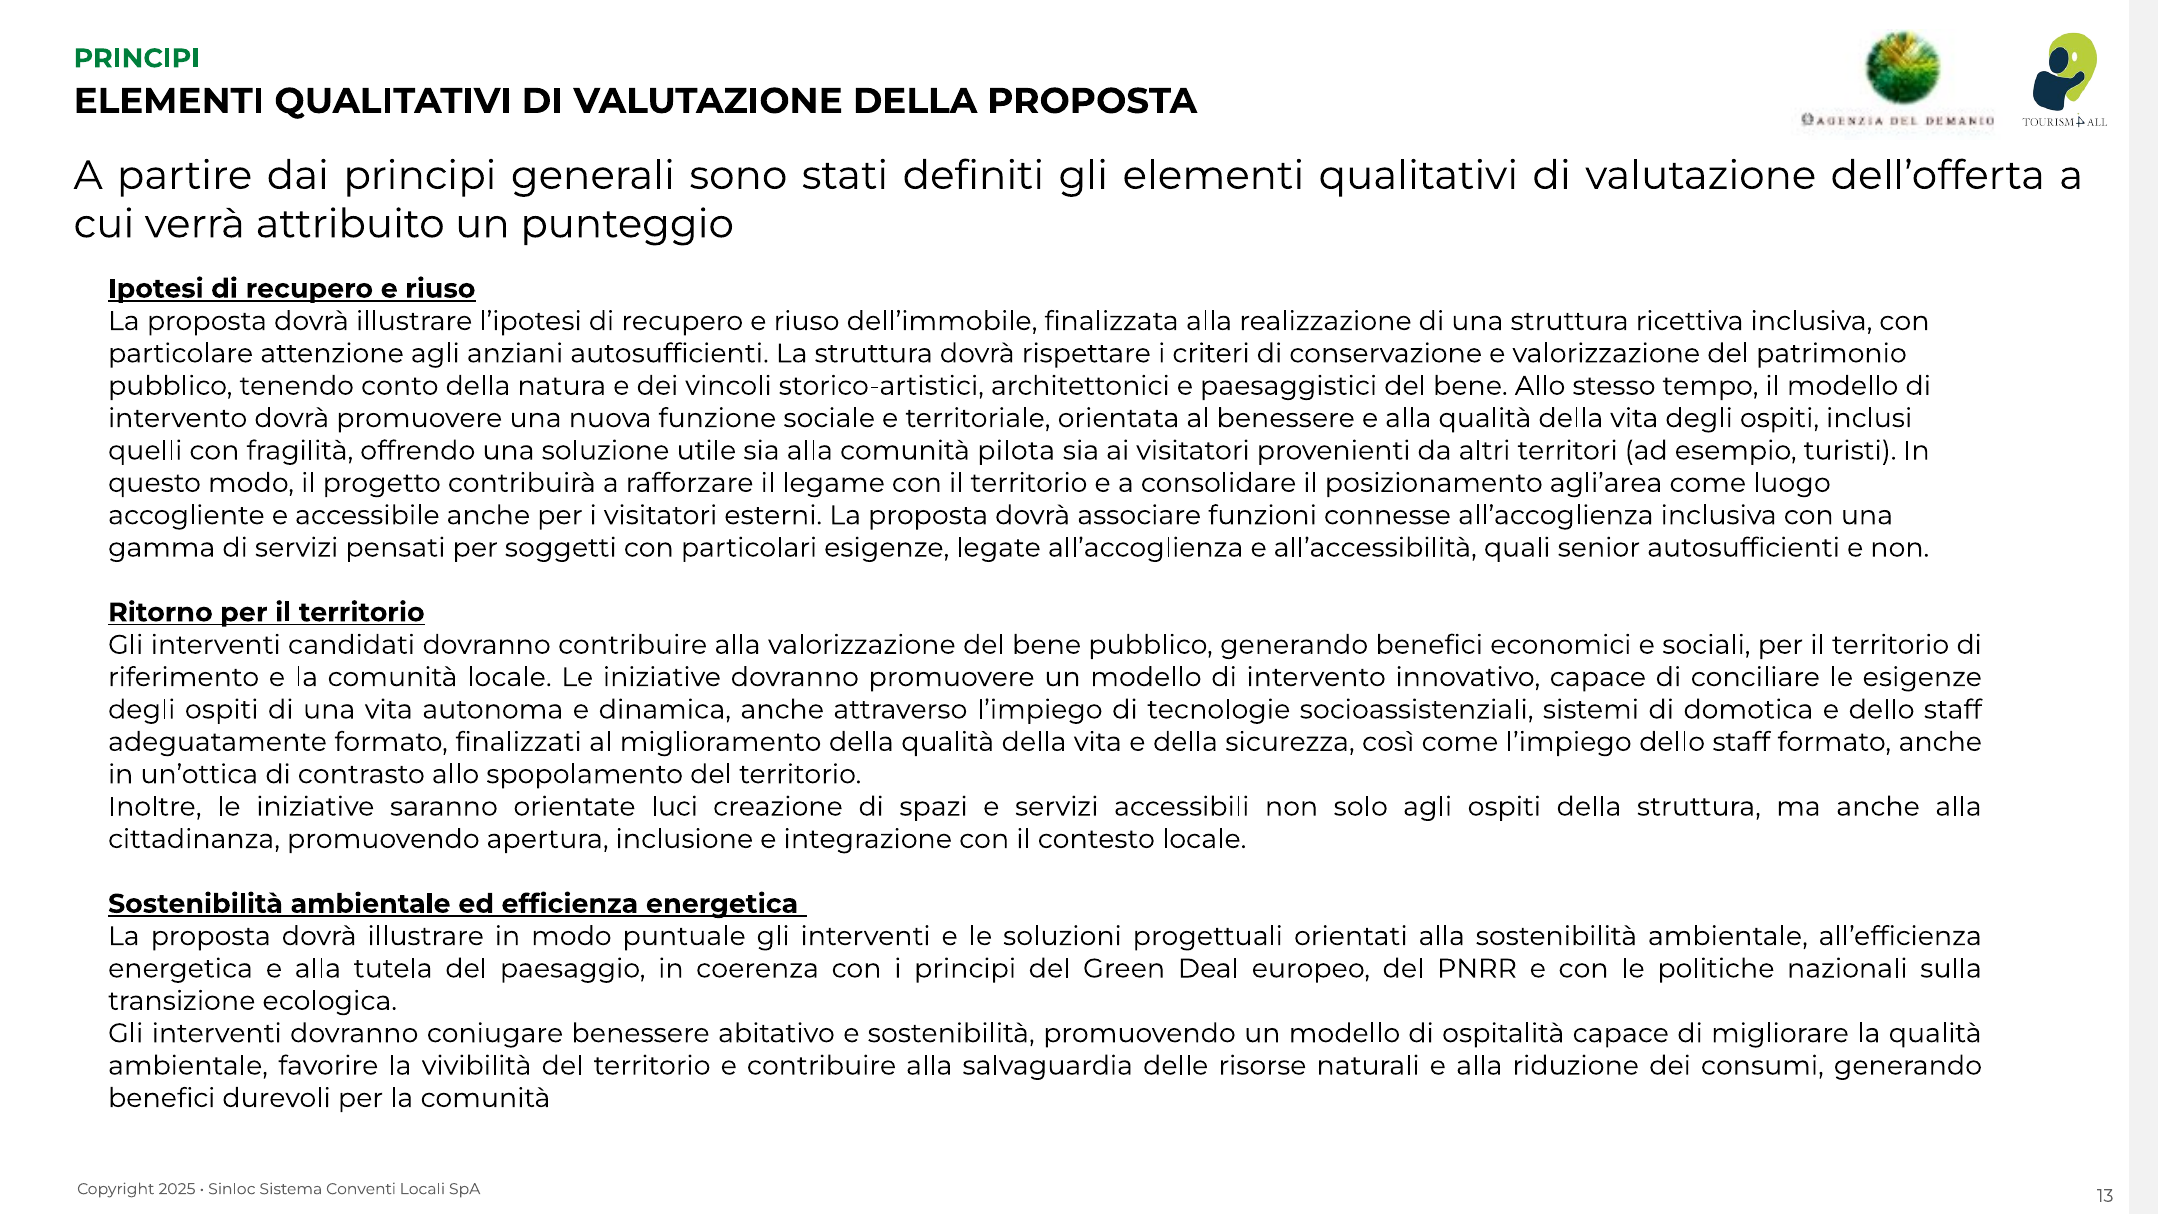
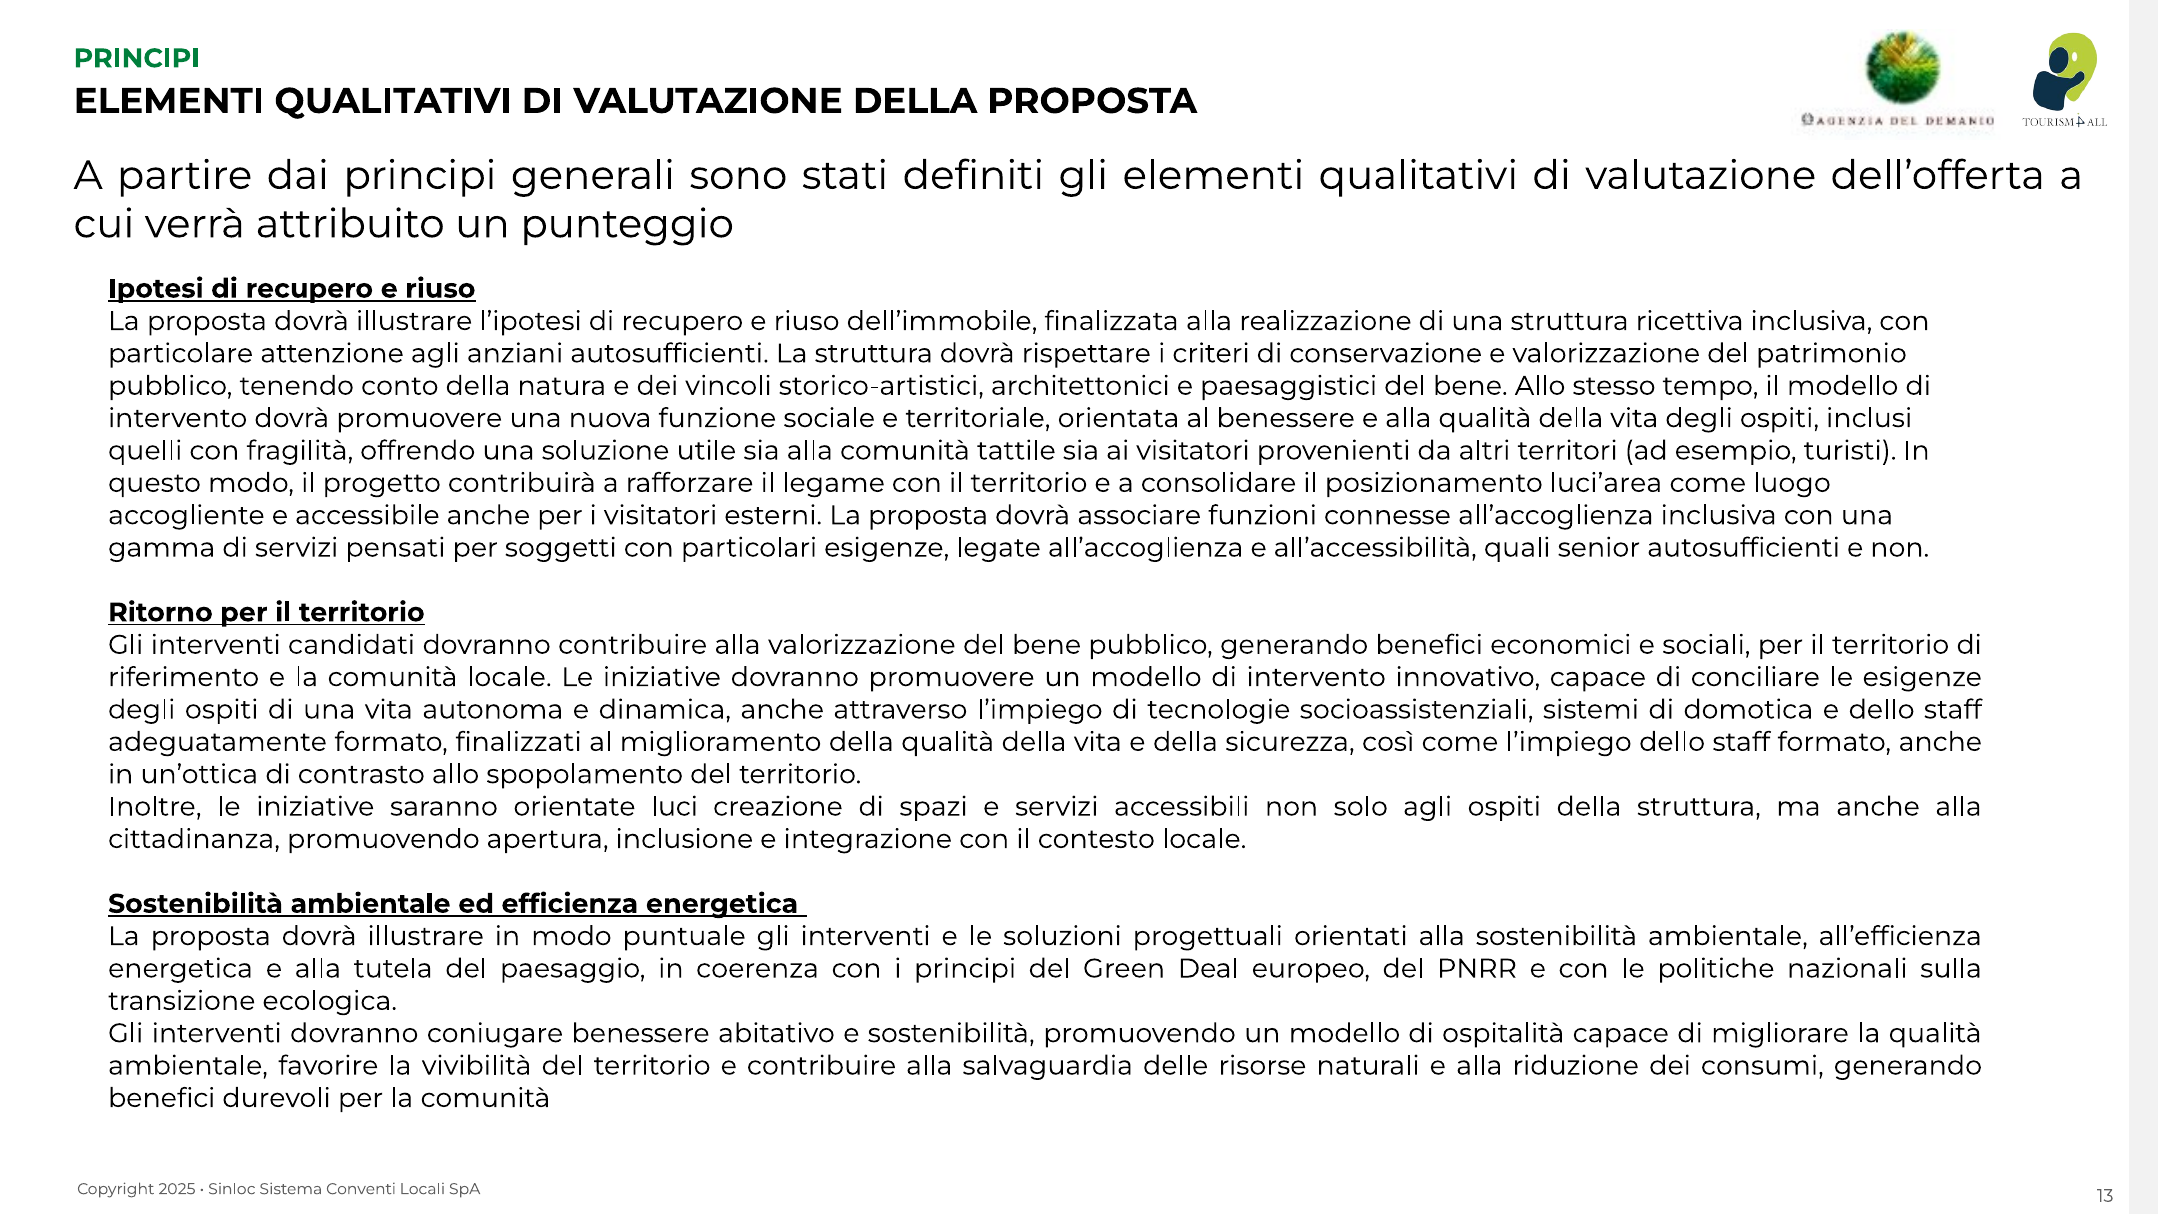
pilota: pilota -> tattile (1016, 451)
agli’area: agli’area -> luci’area (1606, 483)
